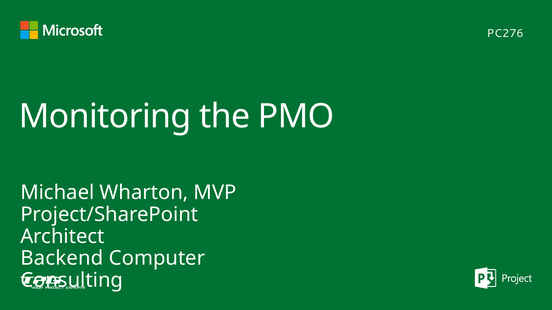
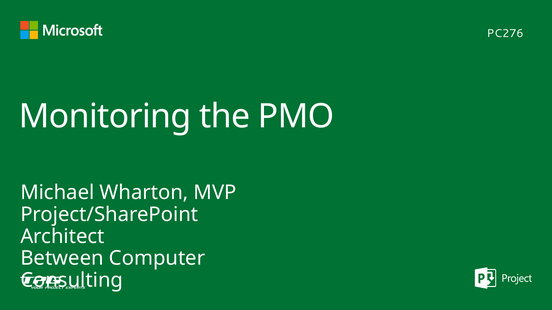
Backend: Backend -> Between (62, 259)
